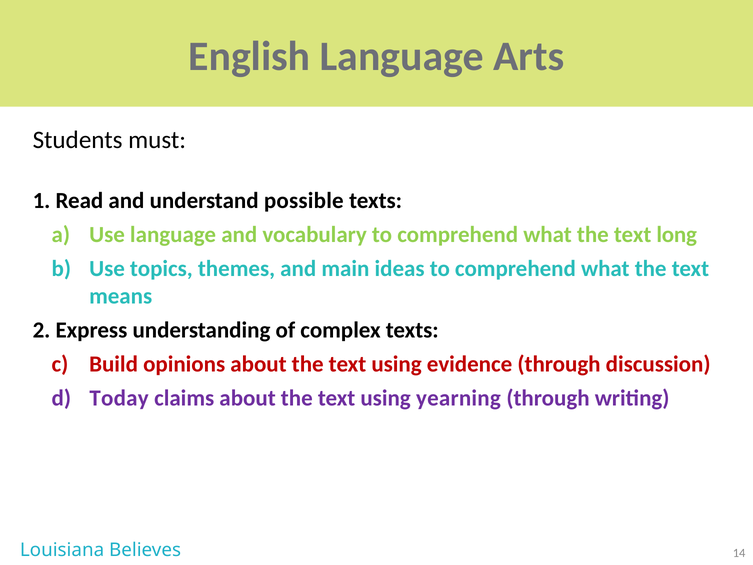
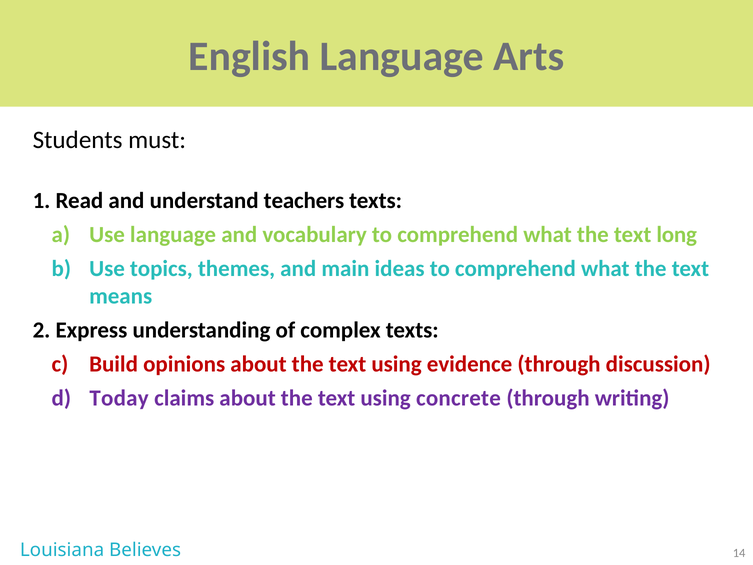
possible: possible -> teachers (304, 201)
yearning: yearning -> concrete (458, 398)
